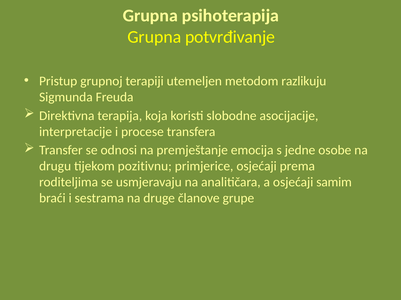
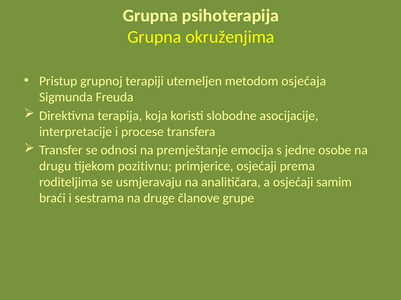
potvrđivanje: potvrđivanje -> okruženjima (230, 37)
razlikuju: razlikuju -> osjećaja (304, 81)
